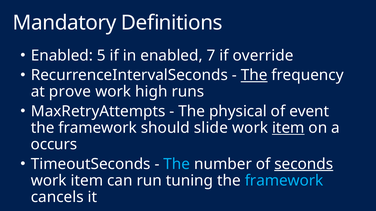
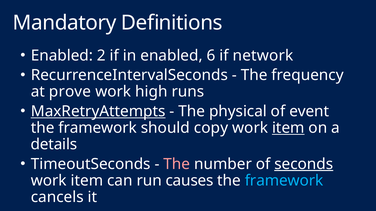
5: 5 -> 2 (101, 56)
7: 7 -> 6 (211, 56)
override: override -> network (263, 56)
The underline: present -> none (254, 75)
MaxRetryAttempts underline: none -> present (98, 112)
slide: slide -> copy (211, 128)
occurs: occurs -> details (54, 145)
The colour: light blue -> pink (177, 164)
tuning: tuning -> causes (190, 181)
